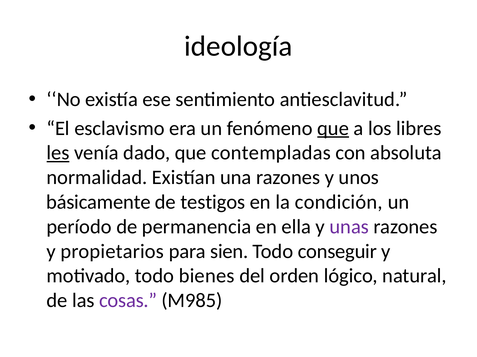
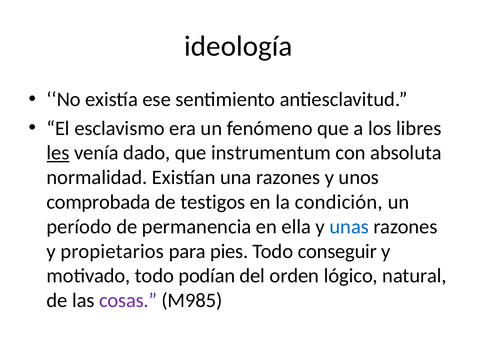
que underline: present -> none (333, 129)
contempladas: contempladas -> instrumentum (271, 153)
básicamente: básicamente -> comprobada (98, 202)
unas colour: purple -> blue (349, 227)
sien: sien -> pies (229, 252)
bienes: bienes -> podían (207, 276)
